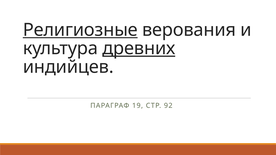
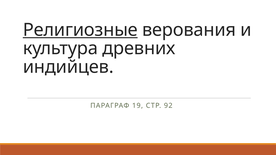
древних underline: present -> none (139, 48)
